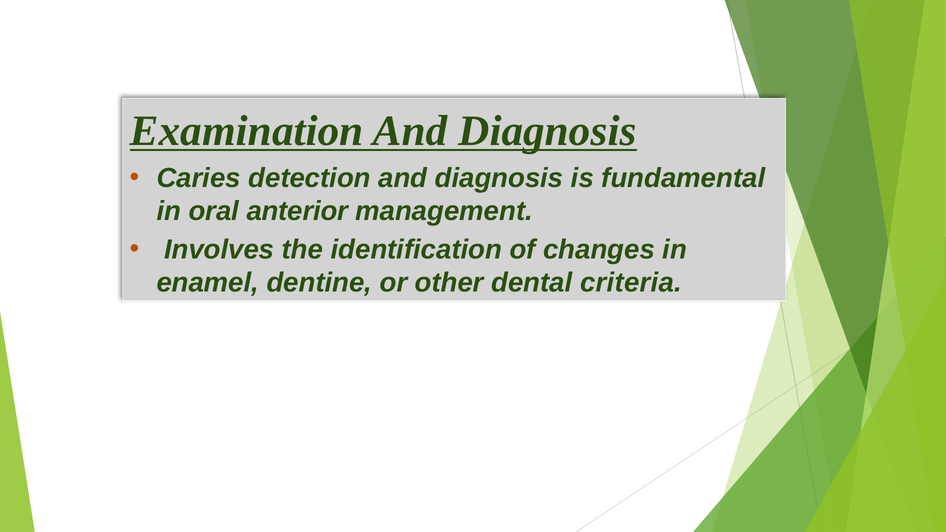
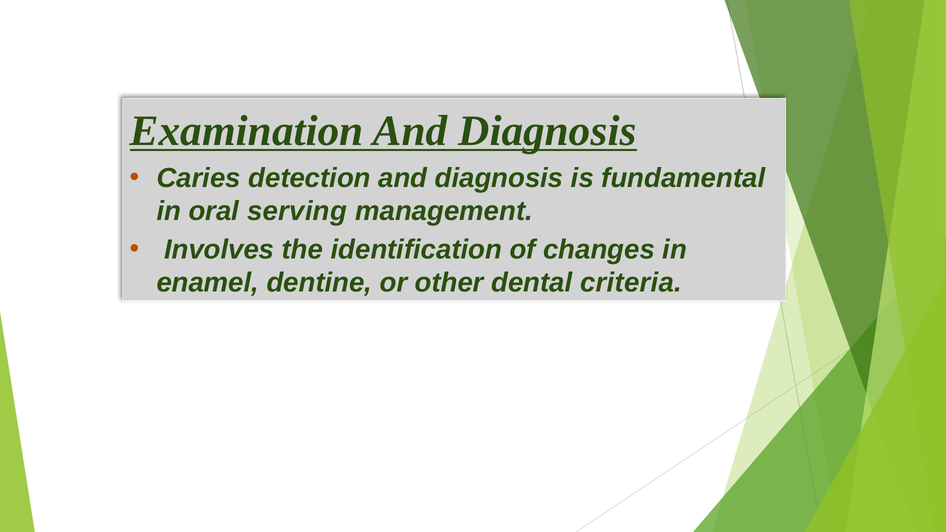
anterior: anterior -> serving (297, 211)
